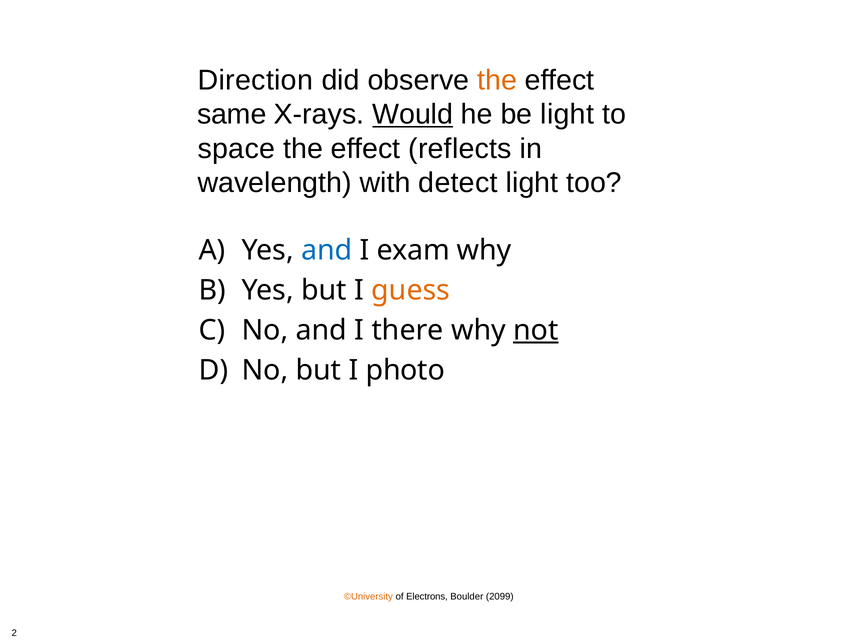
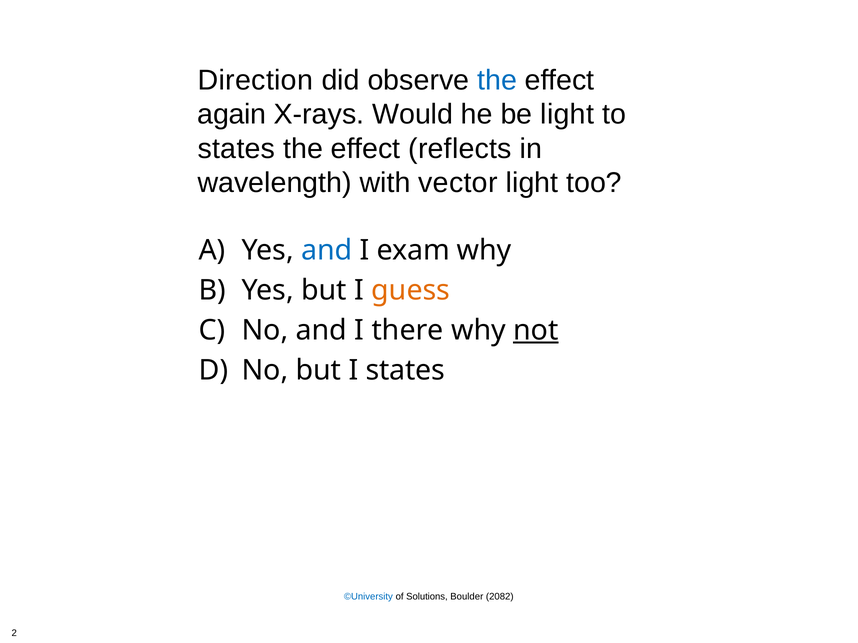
the colour: orange -> blue (497, 80)
same: same -> again (232, 115)
Would underline: present -> none (413, 115)
space: space -> states (236, 149)
detect: detect -> vector (458, 183)
I photo: photo -> states (405, 371)
©University colour: orange -> blue (368, 597)
Electrons: Electrons -> Solutions (427, 597)
2099: 2099 -> 2082 (500, 597)
